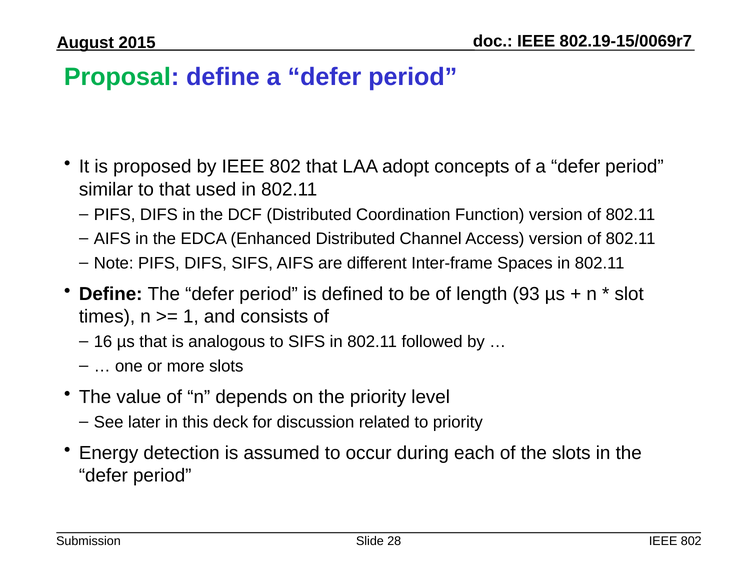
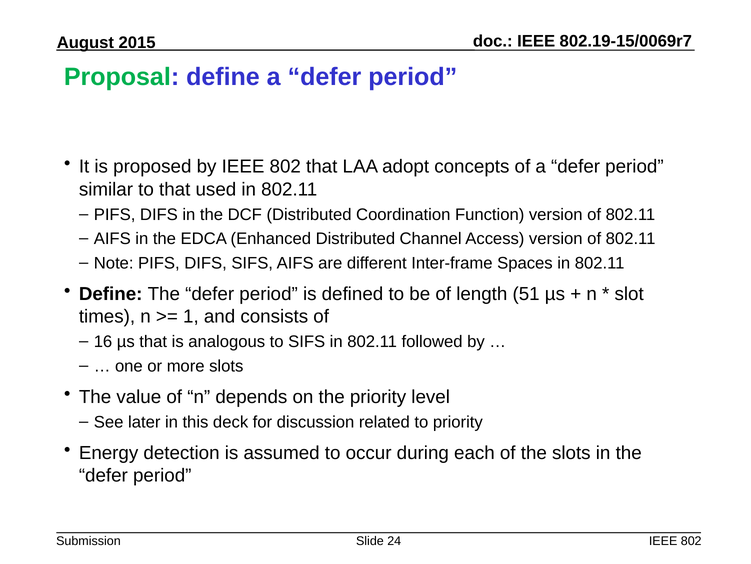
93: 93 -> 51 (526, 294)
28: 28 -> 24 (394, 540)
